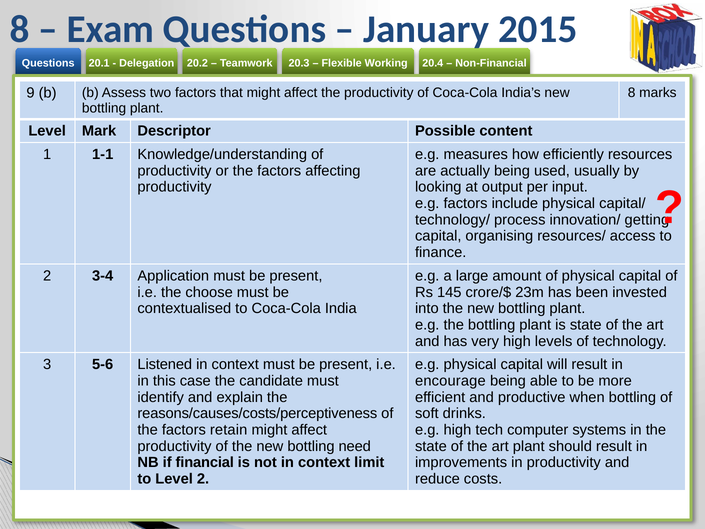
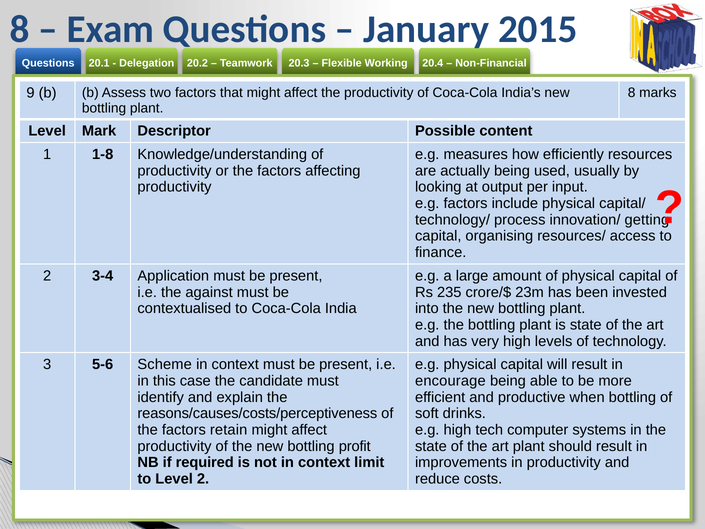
1-1: 1-1 -> 1-8 (103, 154)
choose: choose -> against (209, 292)
145: 145 -> 235 (449, 292)
Listened: Listened -> Scheme (165, 364)
need: need -> profit (355, 446)
financial: financial -> required (205, 462)
